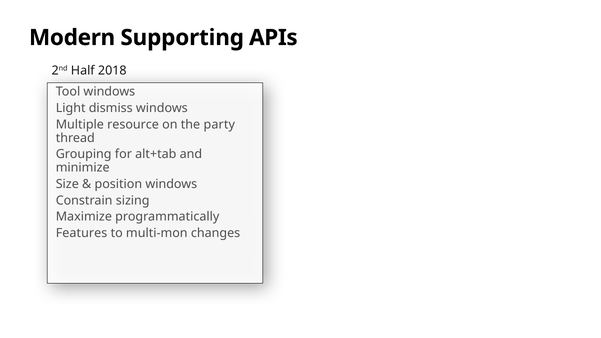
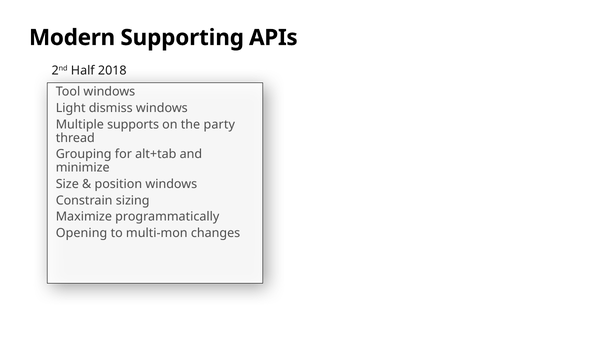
resource: resource -> supports (133, 124)
Features: Features -> Opening (82, 233)
